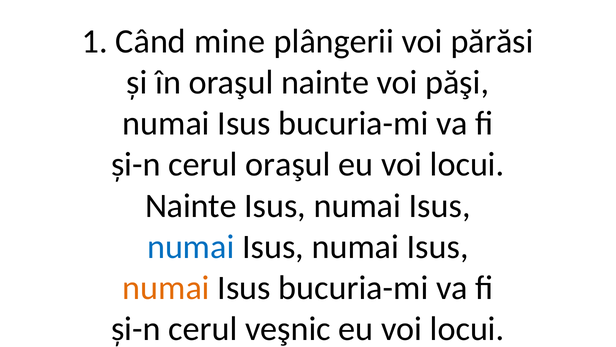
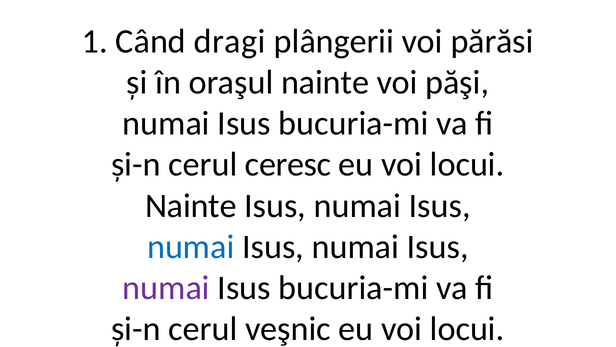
mine: mine -> dragi (230, 41)
cerul oraşul: oraşul -> ceresc (288, 164)
numai colour: orange -> purple (166, 288)
